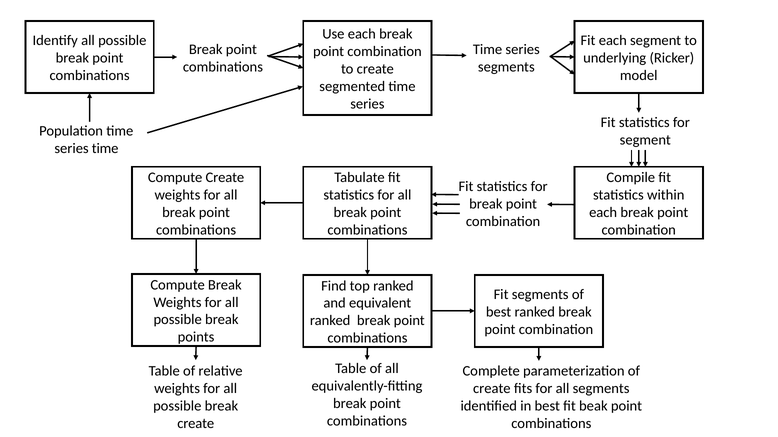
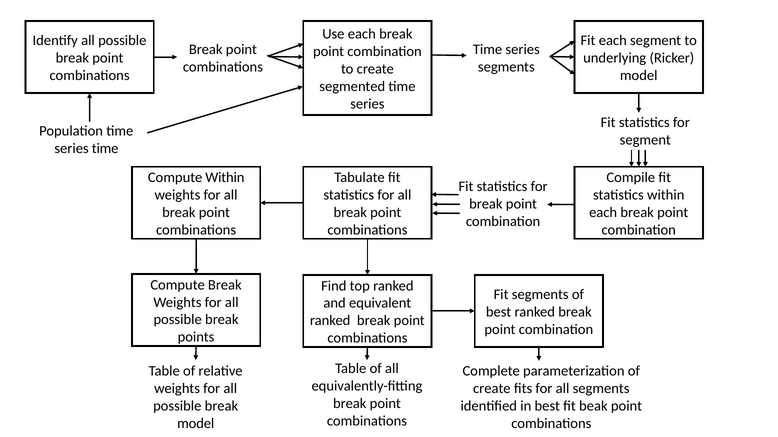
Compute Create: Create -> Within (225, 178)
create: create -> model (196, 424)
